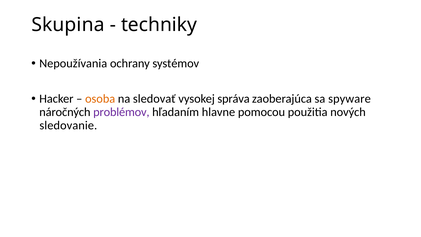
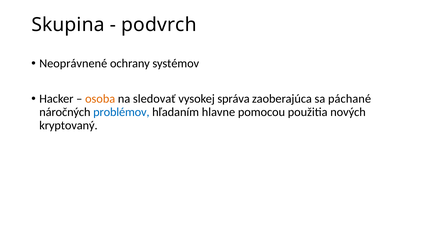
techniky: techniky -> podvrch (159, 25)
Nepoužívania: Nepoužívania -> Neoprávnené (73, 63)
spyware: spyware -> páchané (350, 99)
problémov colour: purple -> blue (121, 112)
sledovanie: sledovanie -> kryptovaný (68, 125)
